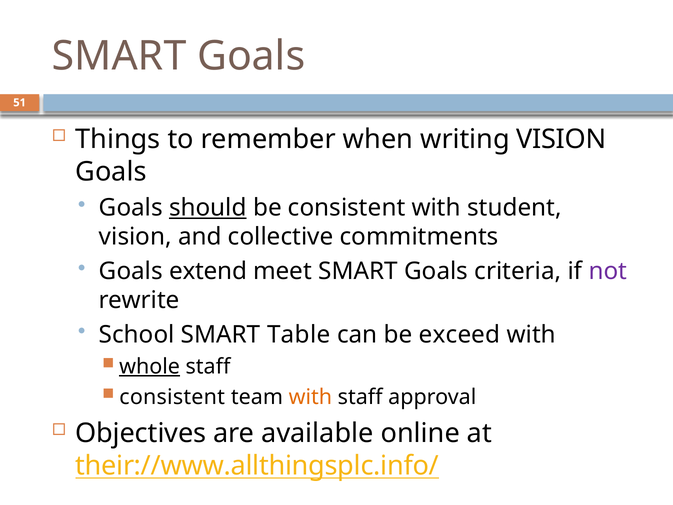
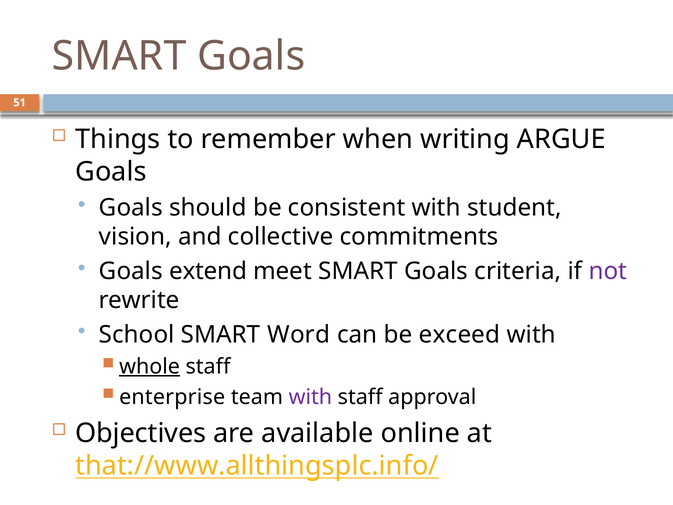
writing VISION: VISION -> ARGUE (561, 139)
should underline: present -> none (208, 208)
Table: Table -> Word (299, 334)
consistent: consistent -> enterprise (172, 397)
with colour: orange -> purple (310, 397)
their://www.allthingsplc.info/: their://www.allthingsplc.info/ -> that://www.allthingsplc.info/ (257, 465)
